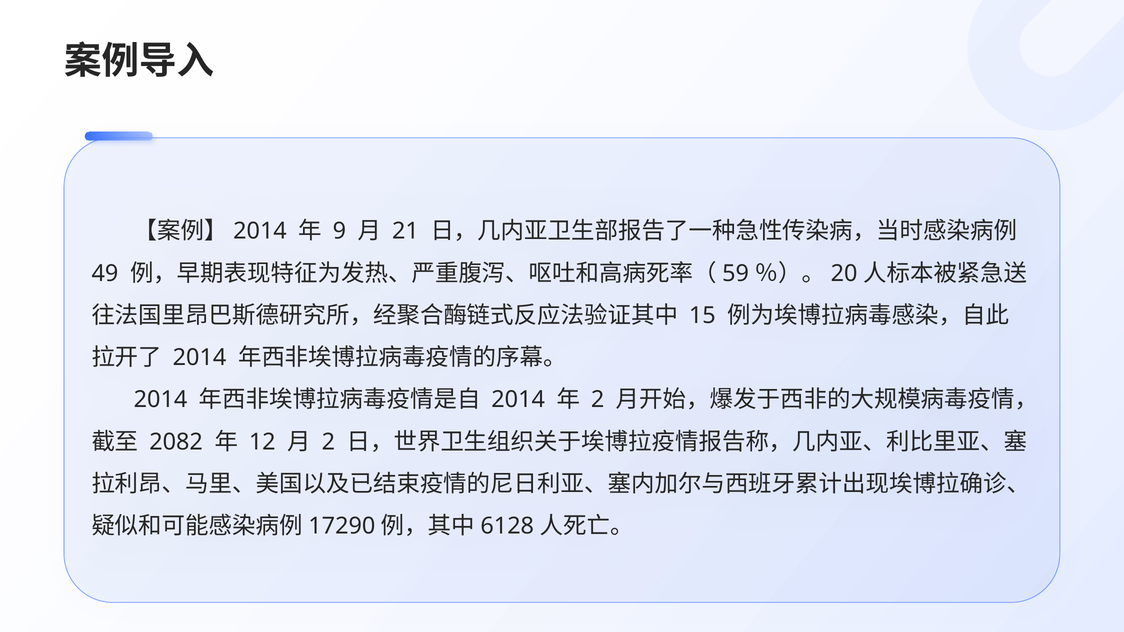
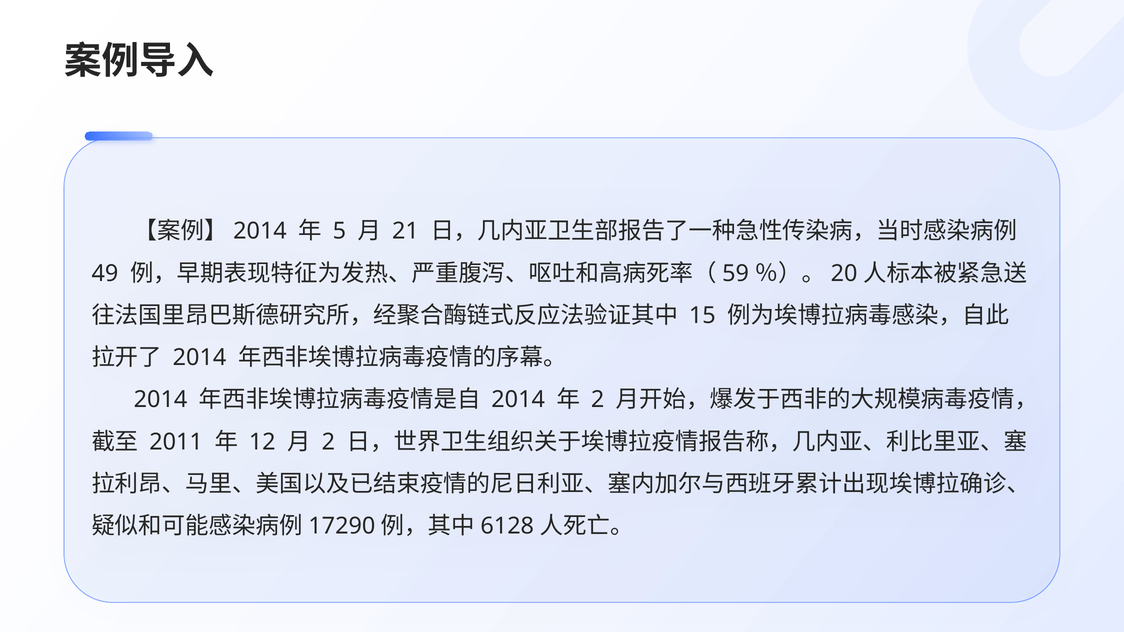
9: 9 -> 5 (339, 231)
2082: 2082 -> 2011 (176, 442)
